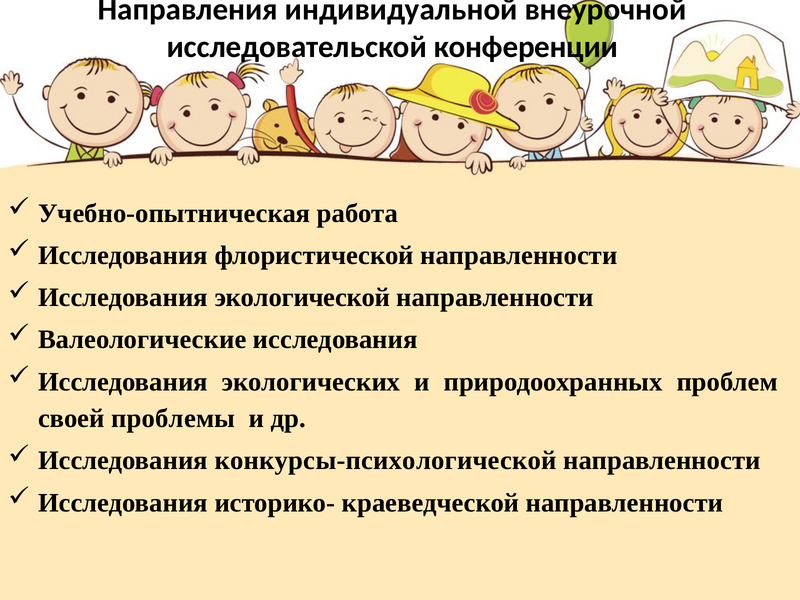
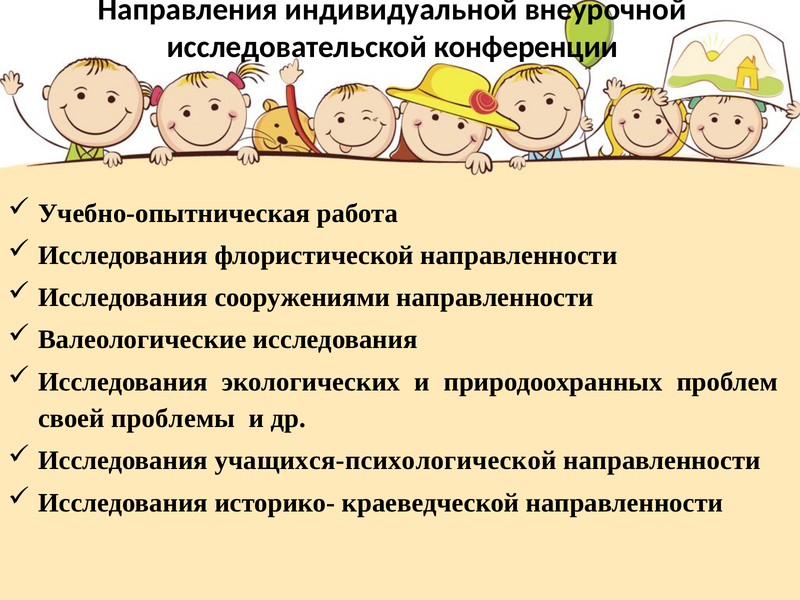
экологической: экологической -> сооружениями (302, 297)
конкурсы-психологической: конкурсы-психологической -> учащихся-психологической (386, 461)
